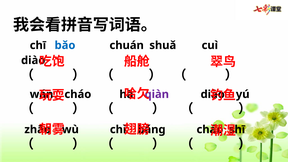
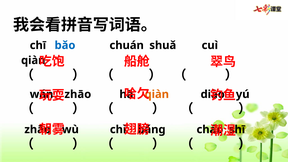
diào: diào -> qiàn (33, 60)
cháo: cháo -> zhāo (78, 94)
qiàn colour: purple -> orange (157, 94)
